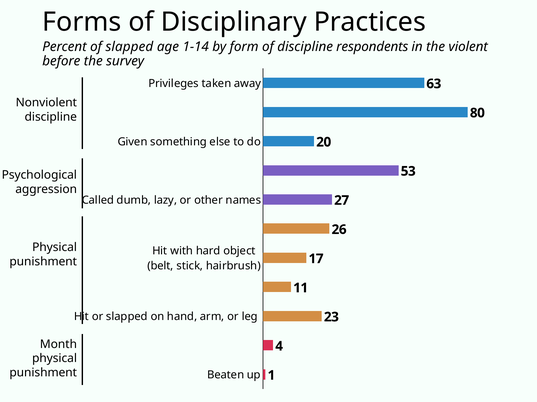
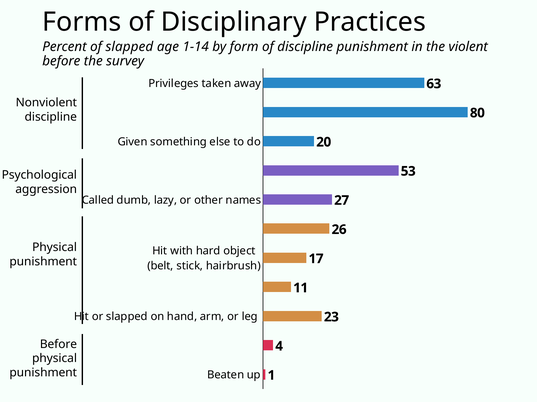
discipline respondents: respondents -> punishment (372, 47)
Month: Month -> Before (58, 345)
